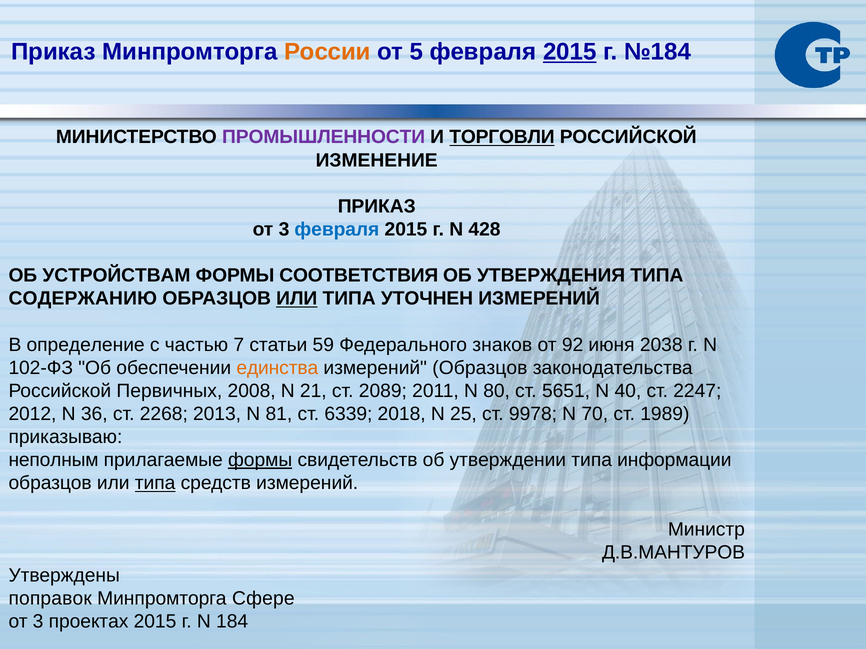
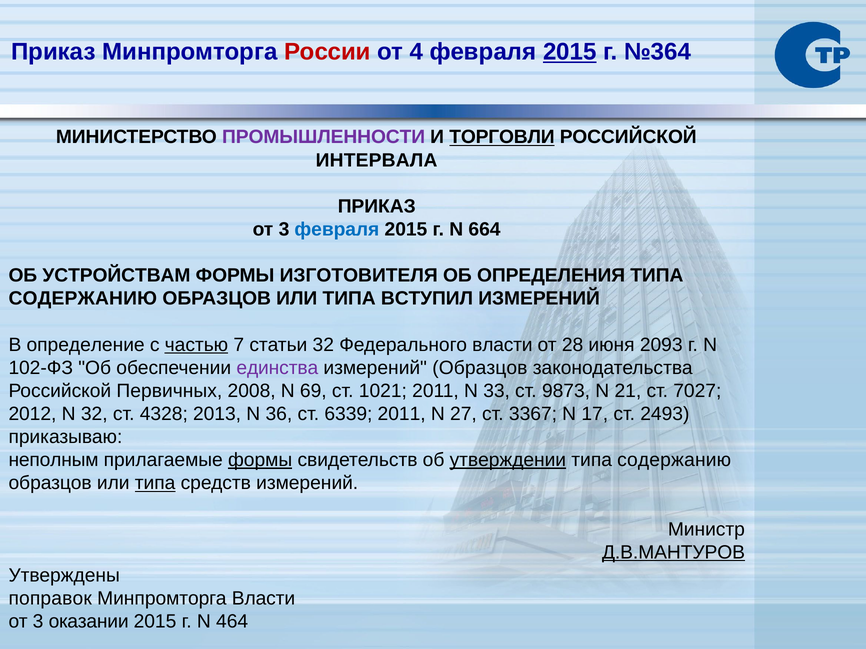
России colour: orange -> red (327, 52)
5: 5 -> 4 (416, 52)
№184: №184 -> №364 (658, 52)
ИЗМЕНЕНИЕ: ИЗМЕНЕНИЕ -> ИНТЕРВАЛА (377, 160)
428: 428 -> 664 (485, 230)
СООТВЕТСТВИЯ: СООТВЕТСТВИЯ -> ИЗГОТОВИТЕЛЯ (359, 276)
УТВЕРЖДЕНИЯ: УТВЕРЖДЕНИЯ -> ОПРЕДЕЛЕНИЯ (551, 276)
ИЛИ underline: present -> none (297, 299)
УТОЧНЕН: УТОЧНЕН -> ВСТУПИЛ (427, 299)
частью underline: none -> present (196, 345)
статьи 59: 59 -> 32 (323, 345)
Федерального знаков: знаков -> власти (502, 345)
92: 92 -> 28 (573, 345)
2038: 2038 -> 2093 (661, 345)
единства colour: orange -> purple (277, 368)
21: 21 -> 69 (313, 391)
2089: 2089 -> 1021 (383, 391)
80: 80 -> 33 (497, 391)
5651: 5651 -> 9873 (566, 391)
40: 40 -> 21 (628, 391)
2247: 2247 -> 7027 (697, 391)
N 36: 36 -> 32 (94, 414)
2268: 2268 -> 4328 (164, 414)
81: 81 -> 36 (279, 414)
6339 2018: 2018 -> 2011 (402, 414)
25: 25 -> 27 (463, 414)
9978: 9978 -> 3367 (533, 414)
70: 70 -> 17 (595, 414)
1989: 1989 -> 2493 (665, 414)
утверждении underline: none -> present (508, 460)
информации: информации -> содержанию (674, 460)
Д.В.МАНТУРОВ underline: none -> present (674, 553)
Минпромторга Сфере: Сфере -> Власти (263, 599)
проектах: проектах -> оказании (89, 622)
184: 184 -> 464 (232, 622)
